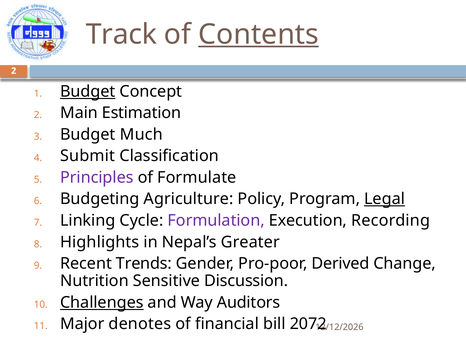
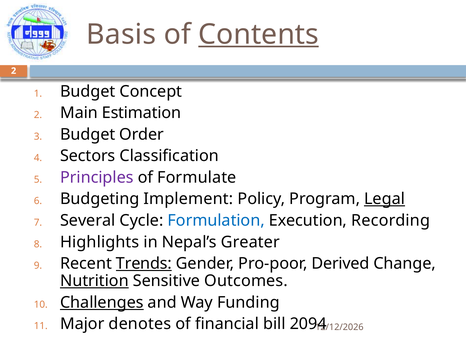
Track: Track -> Basis (121, 34)
Budget underline: present -> none (88, 92)
Much: Much -> Order (141, 135)
Submit: Submit -> Sectors (88, 156)
Agriculture: Agriculture -> Implement (188, 199)
Linking: Linking -> Several (88, 221)
Formulation colour: purple -> blue (216, 221)
Trends underline: none -> present (144, 264)
Nutrition underline: none -> present (94, 281)
Discussion: Discussion -> Outcomes (246, 281)
Auditors: Auditors -> Funding (248, 303)
2072: 2072 -> 2094 (308, 324)
